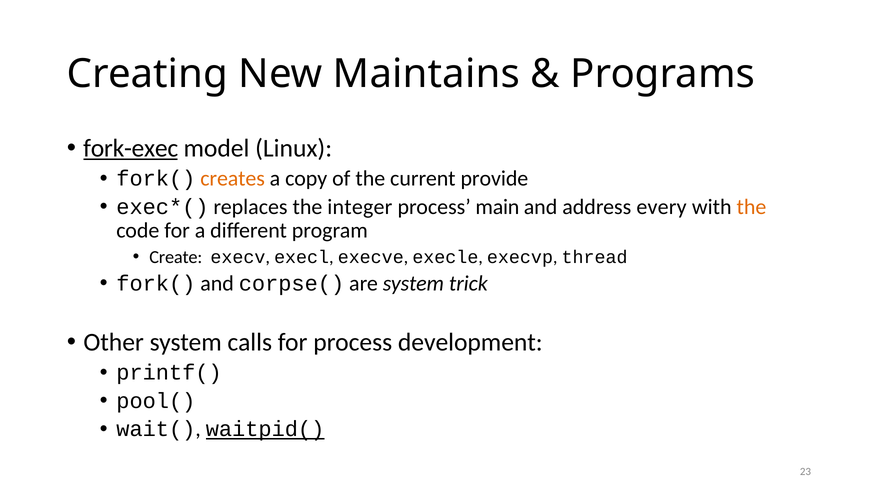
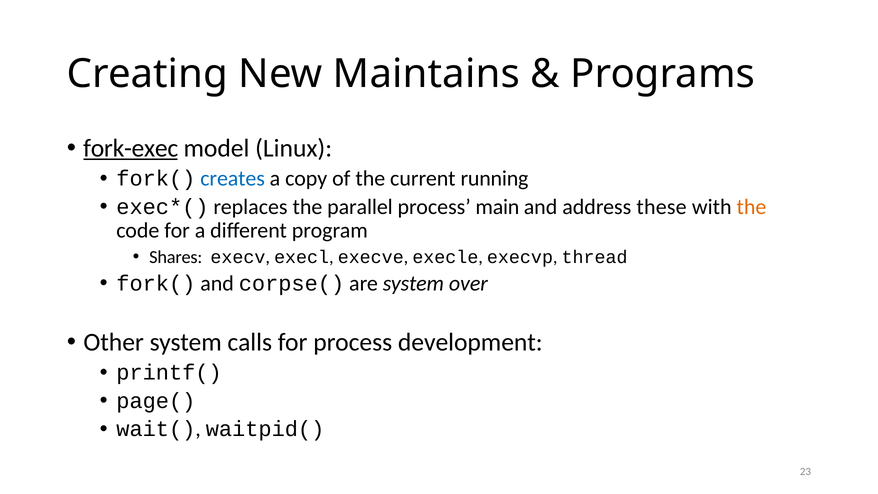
creates colour: orange -> blue (233, 179)
provide: provide -> running (494, 179)
integer: integer -> parallel (360, 207)
every: every -> these (662, 207)
Create: Create -> Shares (176, 257)
trick: trick -> over (468, 283)
pool(: pool( -> page( (156, 401)
waitpid( underline: present -> none (265, 429)
